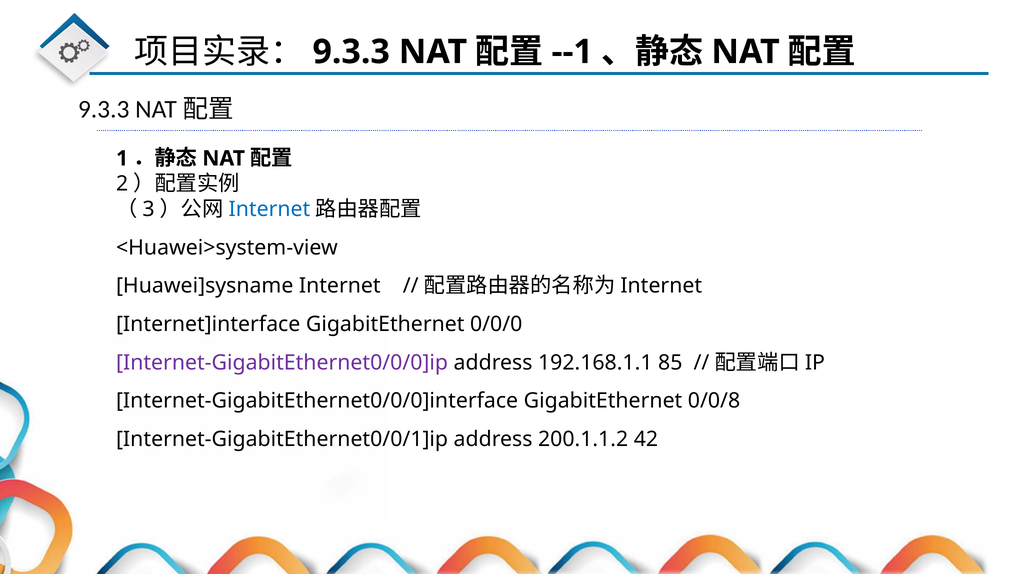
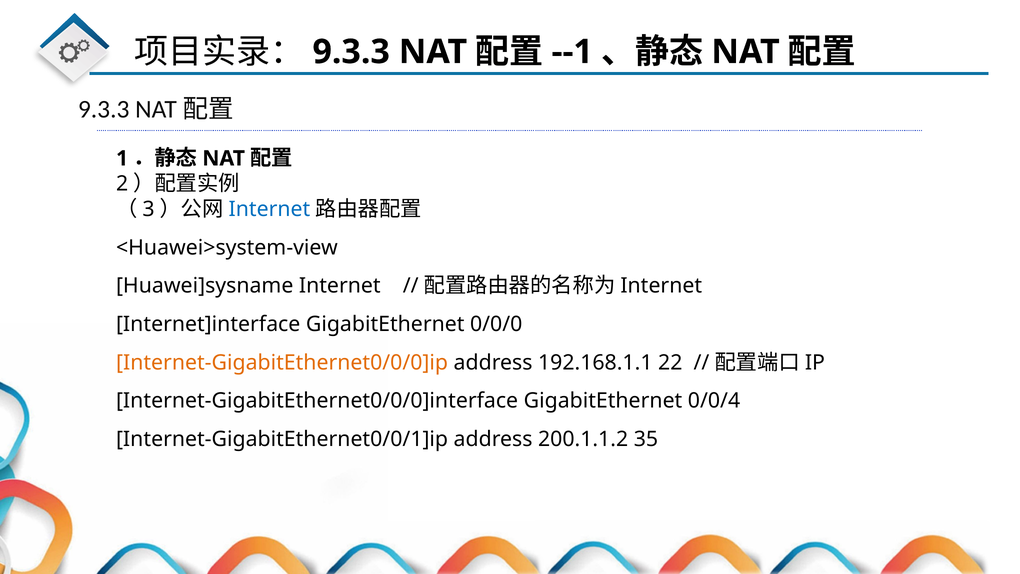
Internet-GigabitEthernet0/0/0]ip colour: purple -> orange (282, 362)
85: 85 -> 22 (670, 362)
0/0/8: 0/0/8 -> 0/0/4 (714, 401)
42: 42 -> 35 (646, 439)
